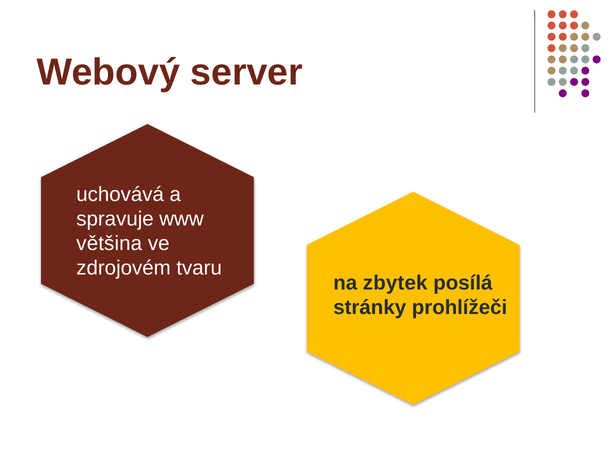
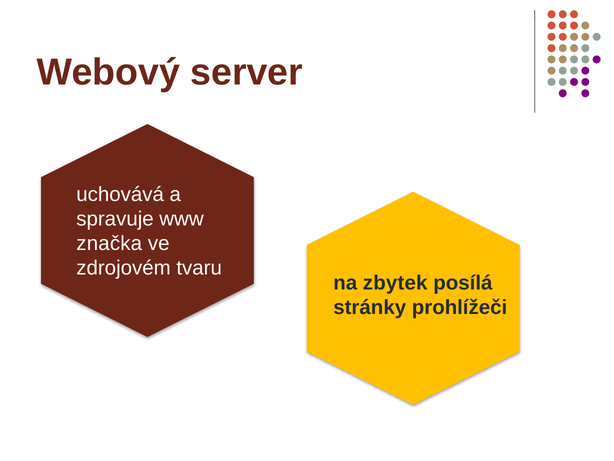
většina: většina -> značka (109, 243)
